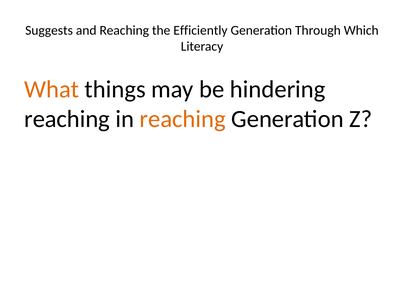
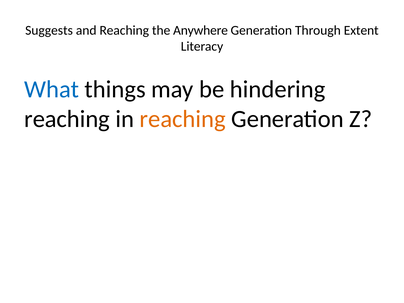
Efficiently: Efficiently -> Anywhere (201, 30)
Which: Which -> Extent (361, 30)
What colour: orange -> blue (52, 89)
